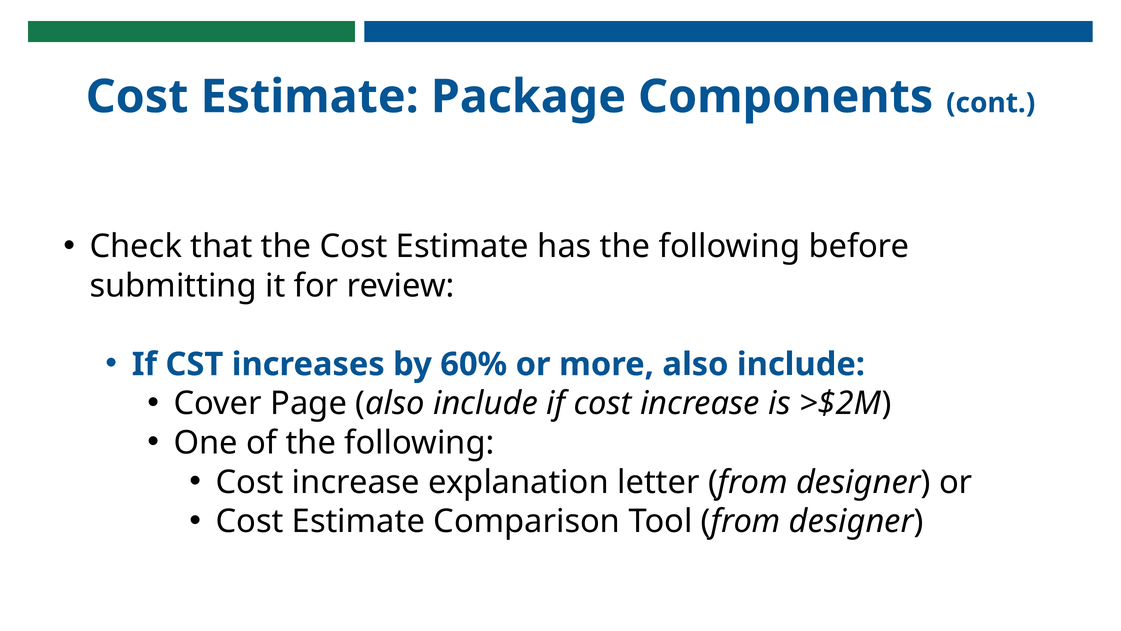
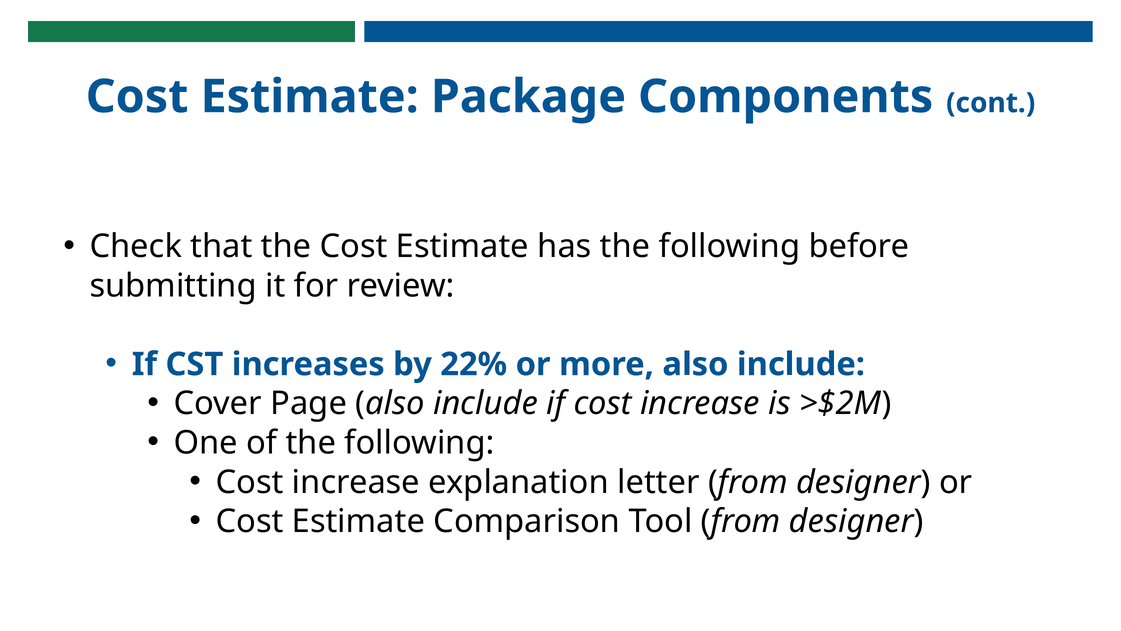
60%: 60% -> 22% (474, 364)
